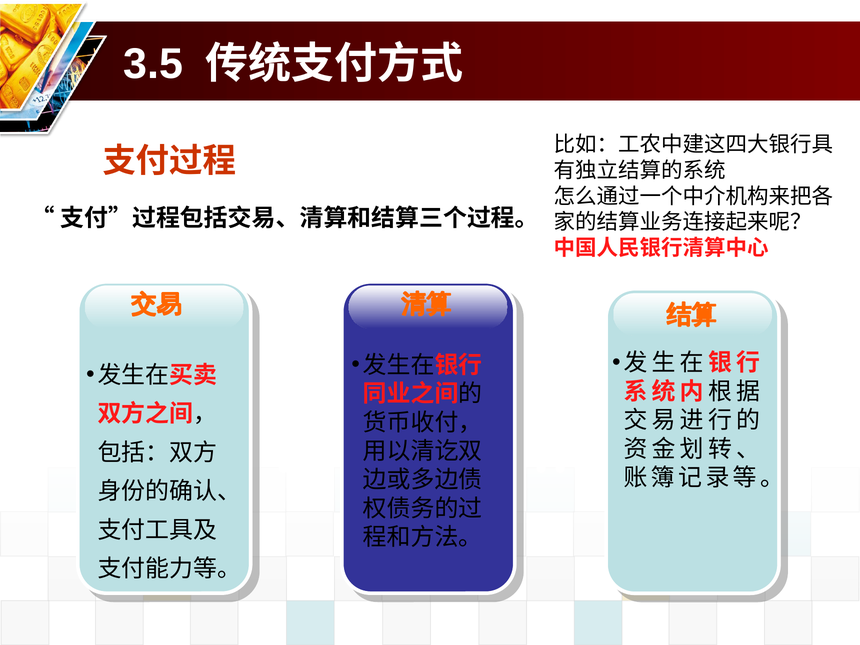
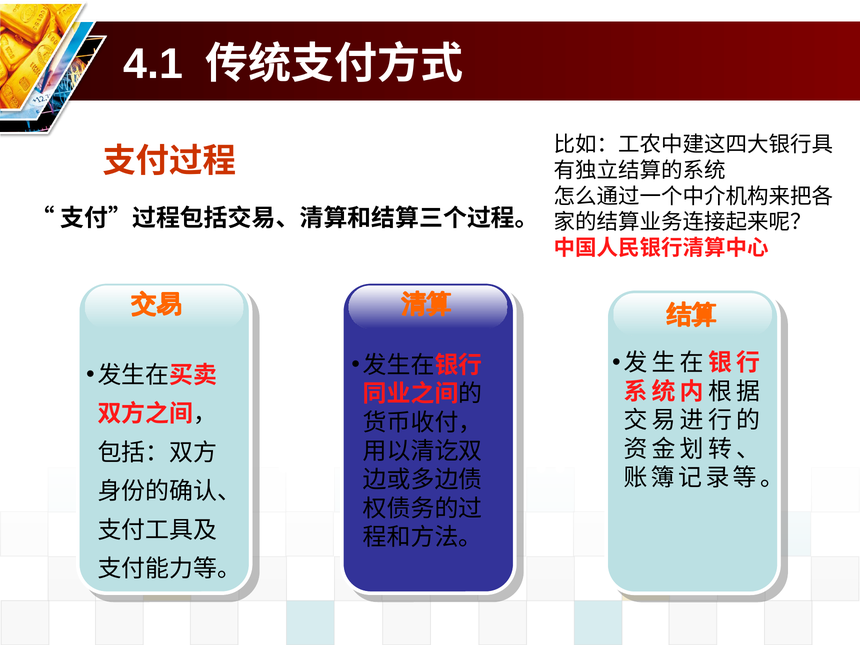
3.5: 3.5 -> 4.1 (153, 64)
